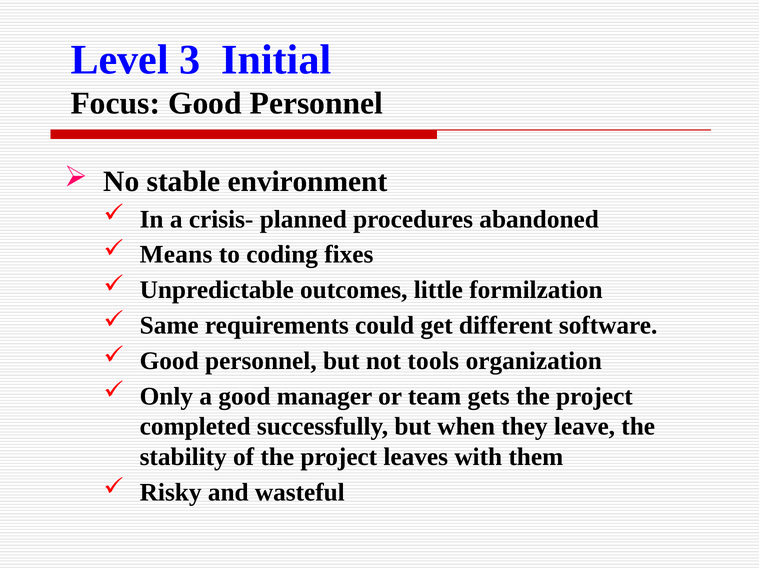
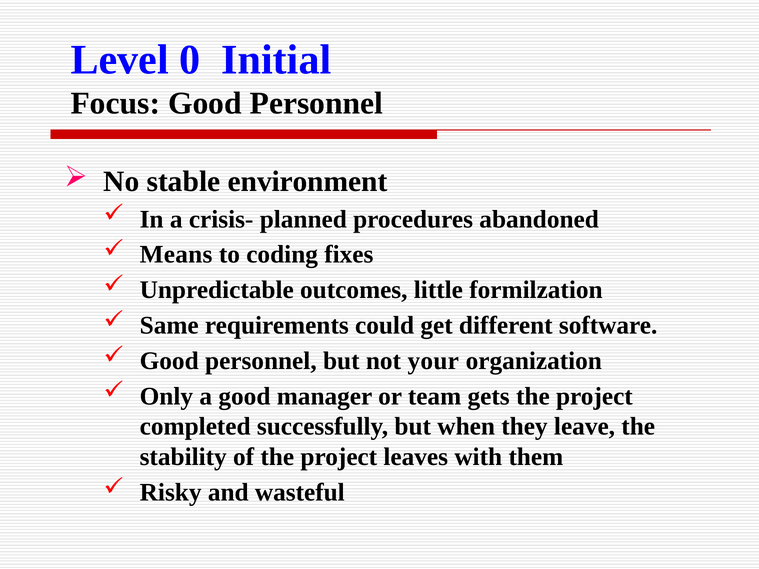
3: 3 -> 0 (190, 60)
tools: tools -> your (433, 361)
